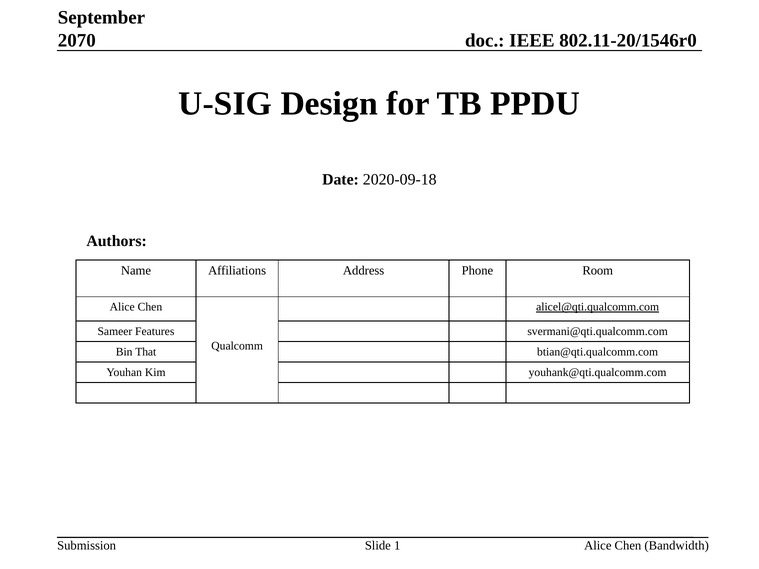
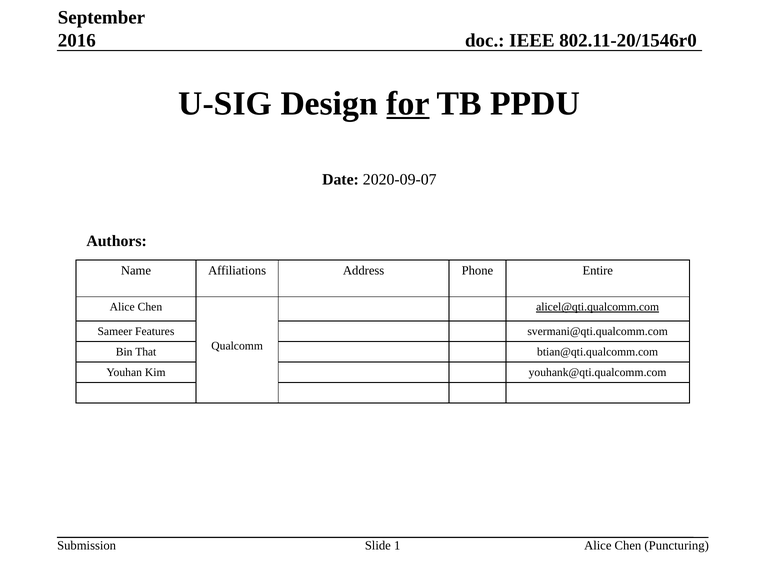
2070: 2070 -> 2016 (77, 41)
for underline: none -> present (408, 104)
2020-09-18: 2020-09-18 -> 2020-09-07 (400, 180)
Room: Room -> Entire (598, 271)
Bandwidth: Bandwidth -> Puncturing (677, 546)
